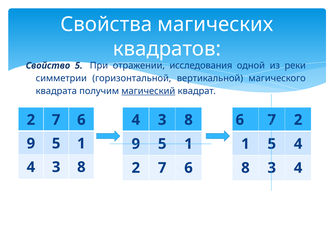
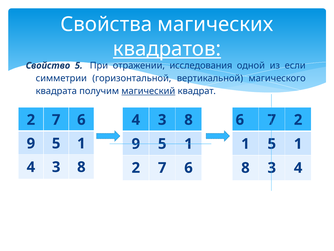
квадратов underline: none -> present (167, 49)
реки: реки -> если (295, 65)
1 5 4: 4 -> 1 (298, 144)
